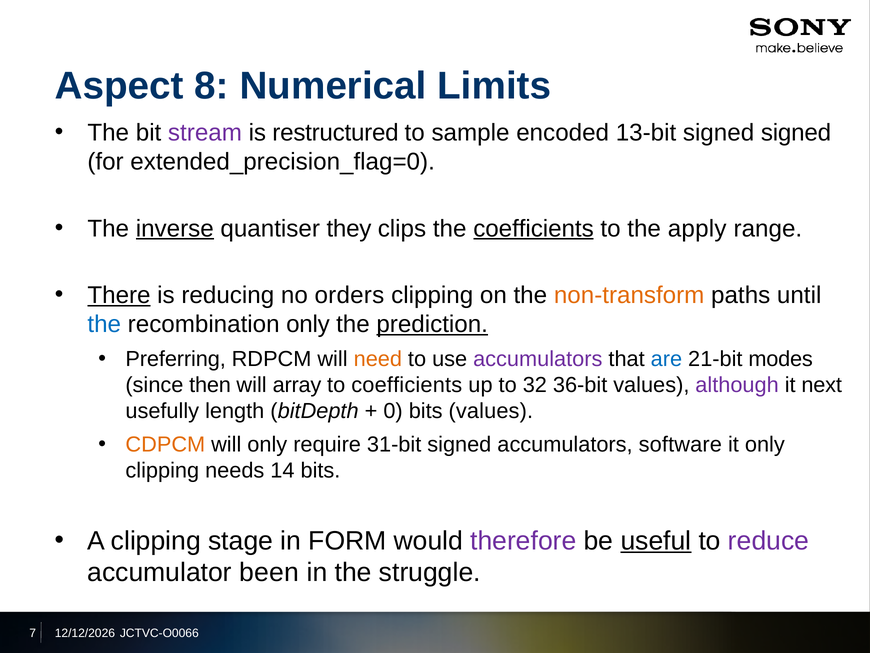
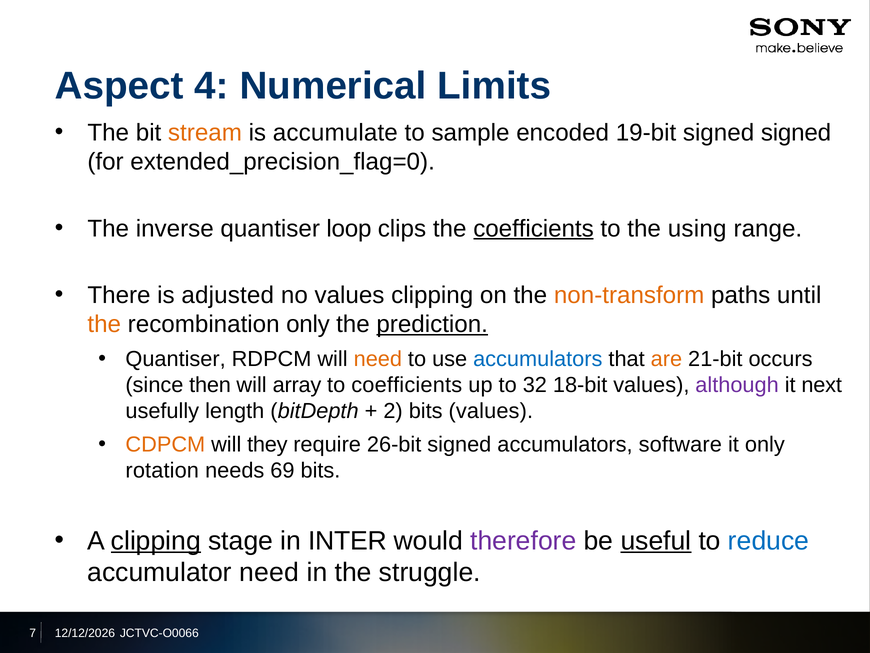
8: 8 -> 4 (212, 86)
stream colour: purple -> orange (205, 133)
restructured: restructured -> accumulate (335, 133)
13-bit: 13-bit -> 19-bit (646, 133)
inverse underline: present -> none (175, 228)
they: they -> loop (349, 228)
apply: apply -> using (697, 228)
There underline: present -> none (119, 295)
reducing: reducing -> adjusted (228, 295)
no orders: orders -> values (350, 295)
the colour: blue -> orange (104, 324)
Preferring: Preferring -> Quantiser (176, 359)
accumulators colour: purple -> blue (538, 359)
are colour: blue -> orange (666, 359)
modes: modes -> occurs (781, 359)
36-bit: 36-bit -> 18-bit (580, 385)
0: 0 -> 2 (393, 411)
will only: only -> they (267, 444)
31-bit: 31-bit -> 26-bit (394, 444)
clipping: clipping -> rotation (162, 470)
14: 14 -> 69 (282, 470)
clipping underline: none -> present (156, 540)
FORM: FORM -> INTER (348, 540)
reduce colour: purple -> blue (769, 540)
accumulator been: been -> need (269, 572)
